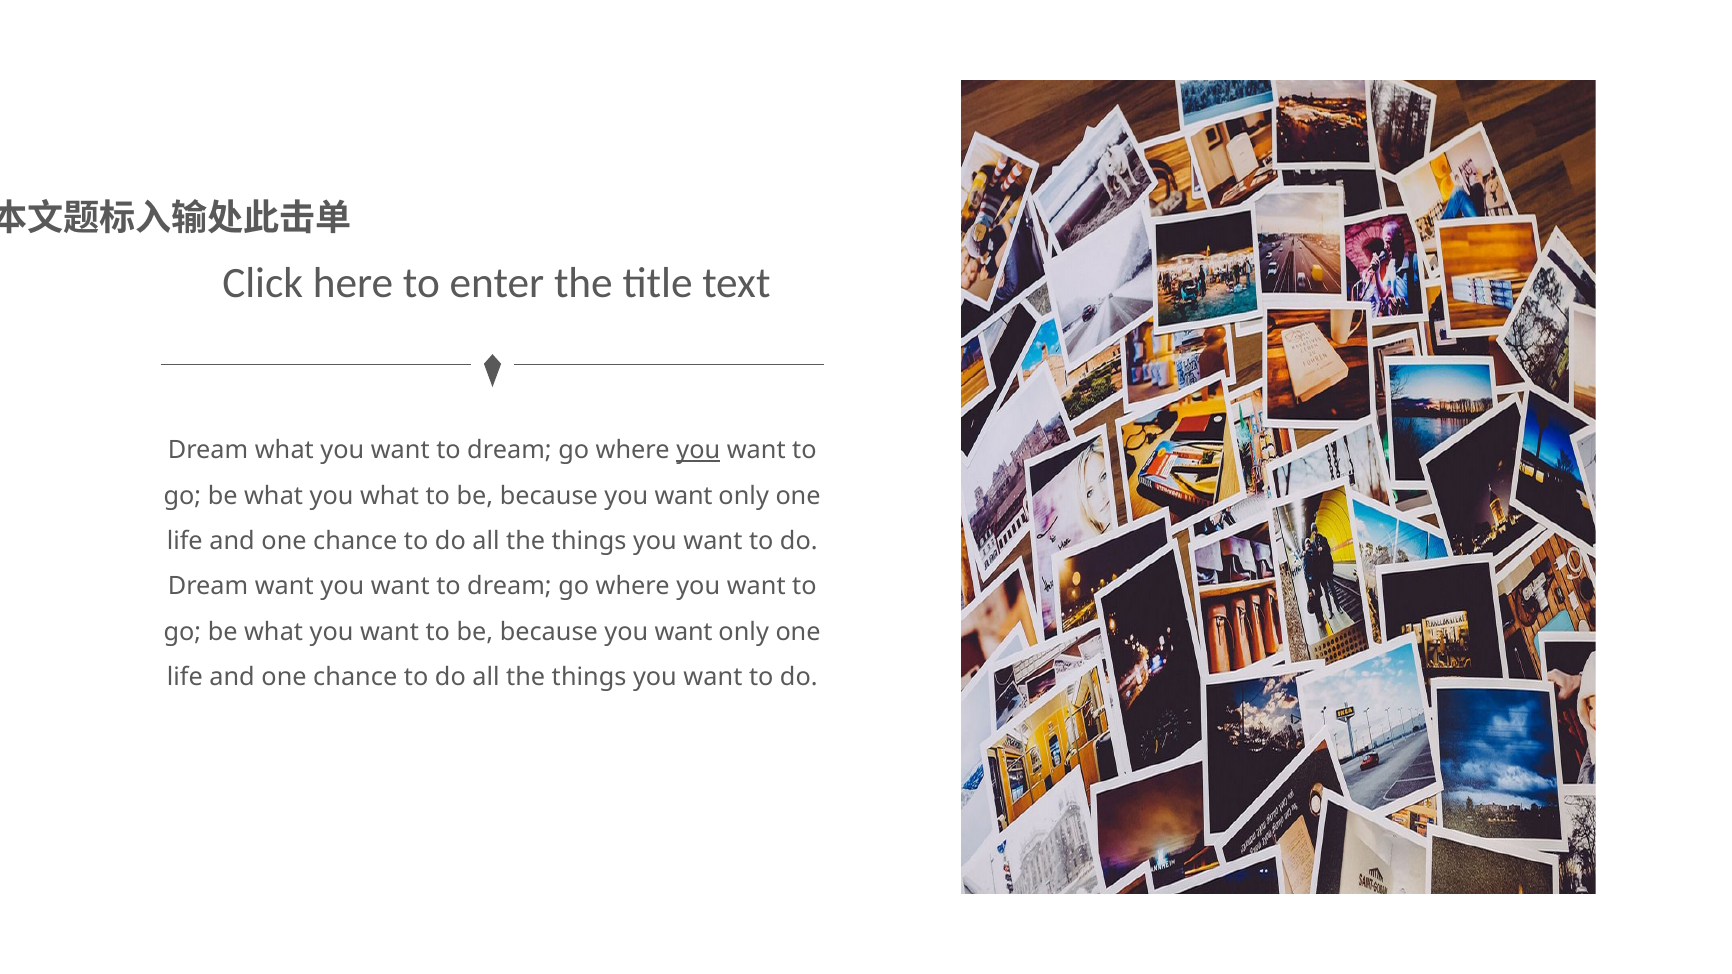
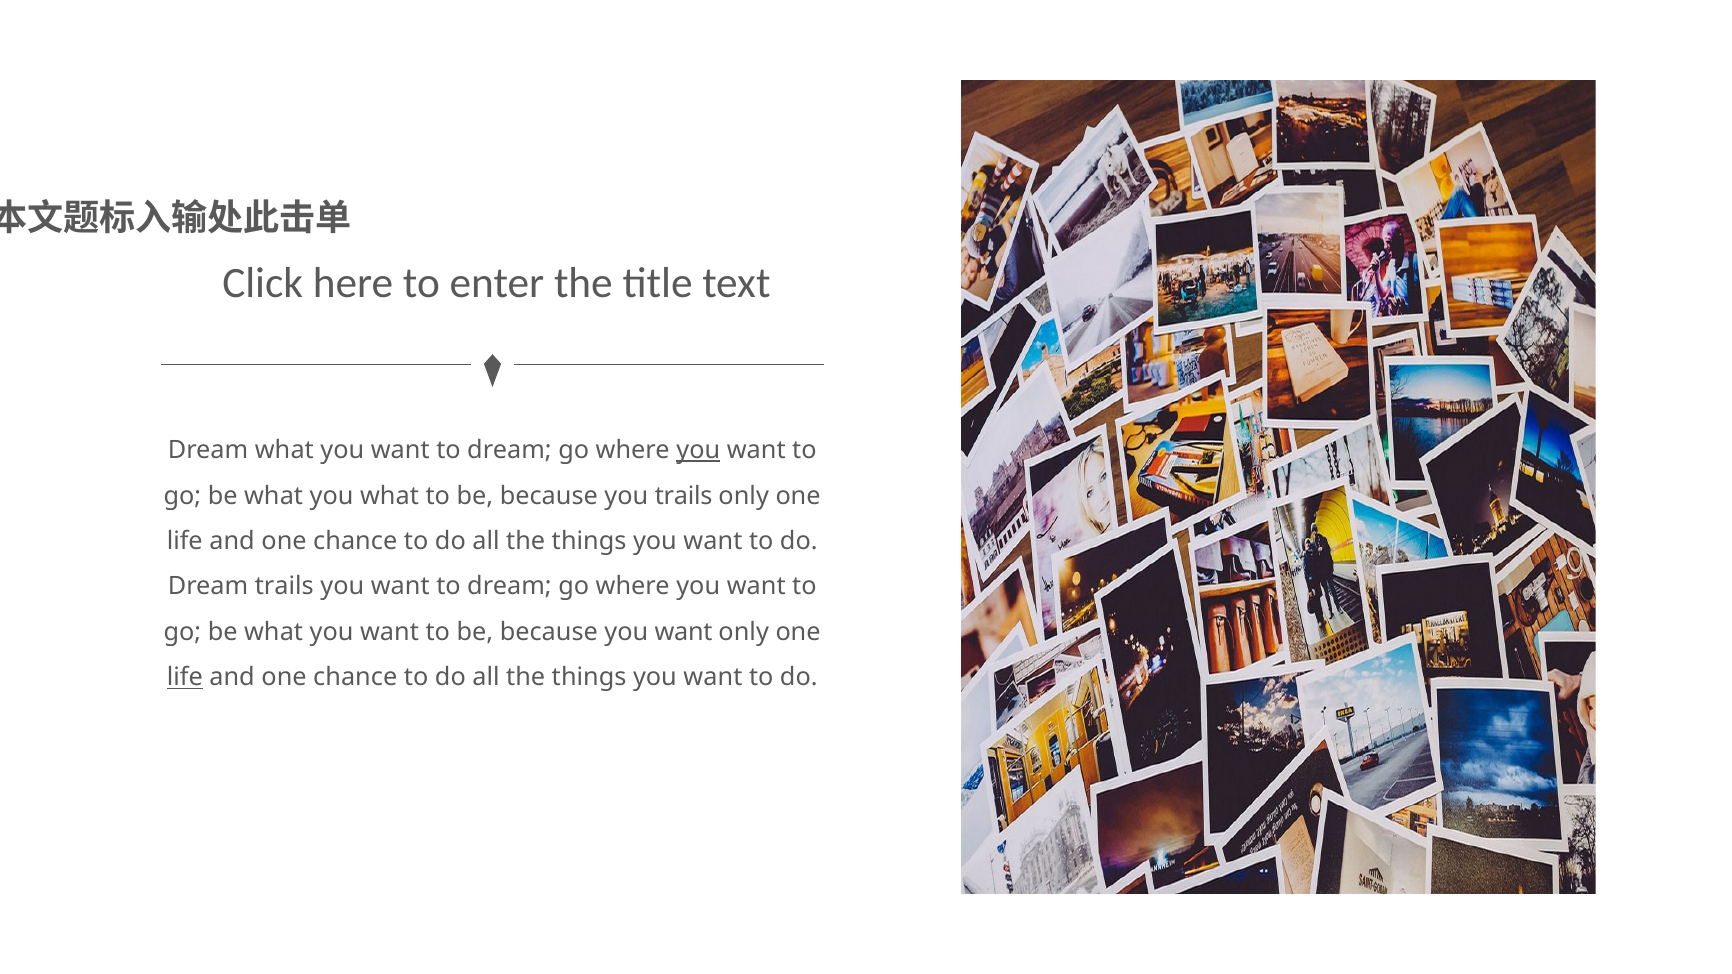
want: want -> trails (684, 496)
Dream want: want -> trails (284, 587)
life underline: none -> present (185, 678)
